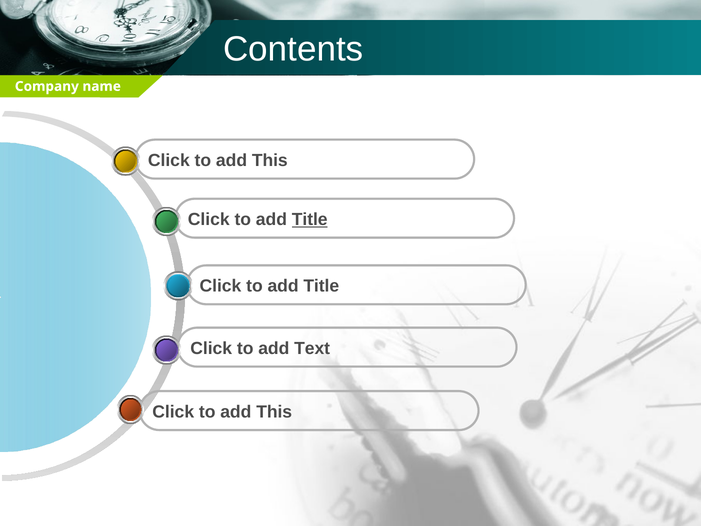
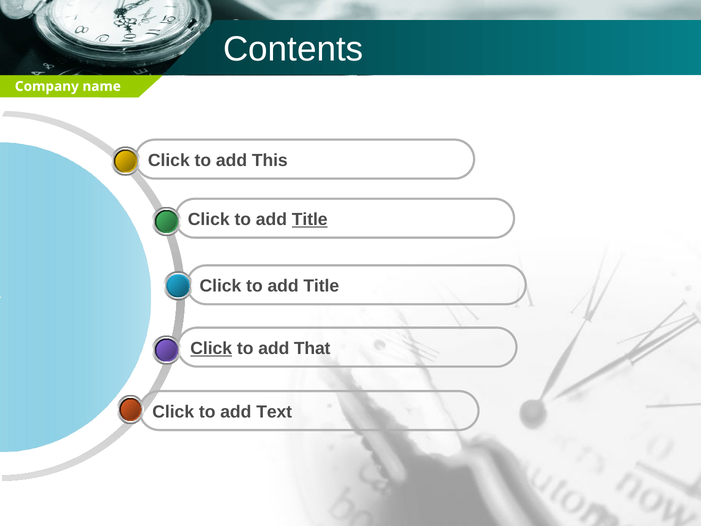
Click underline: none -> present (211, 348)
Text: Text -> That (312, 348)
This: This -> Text (274, 412)
